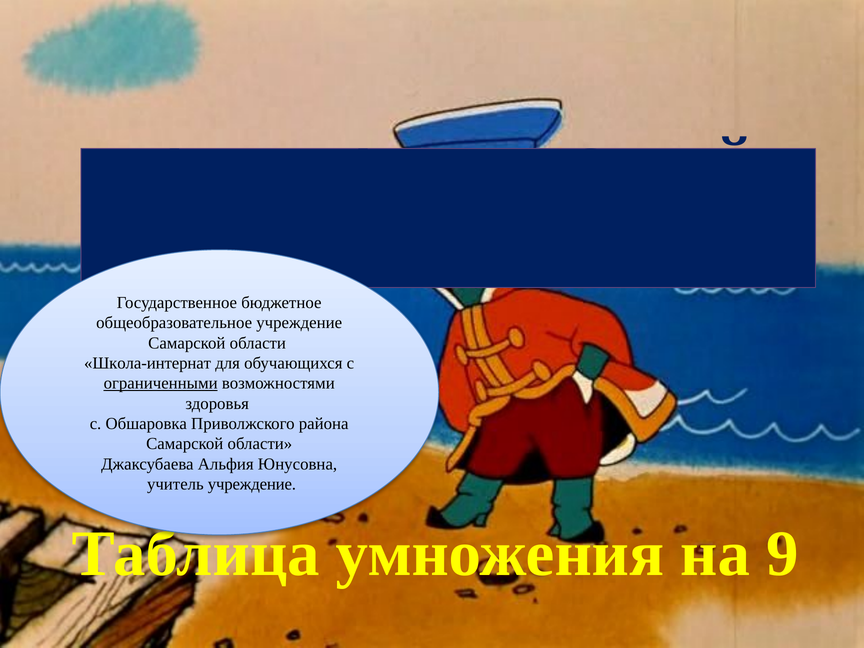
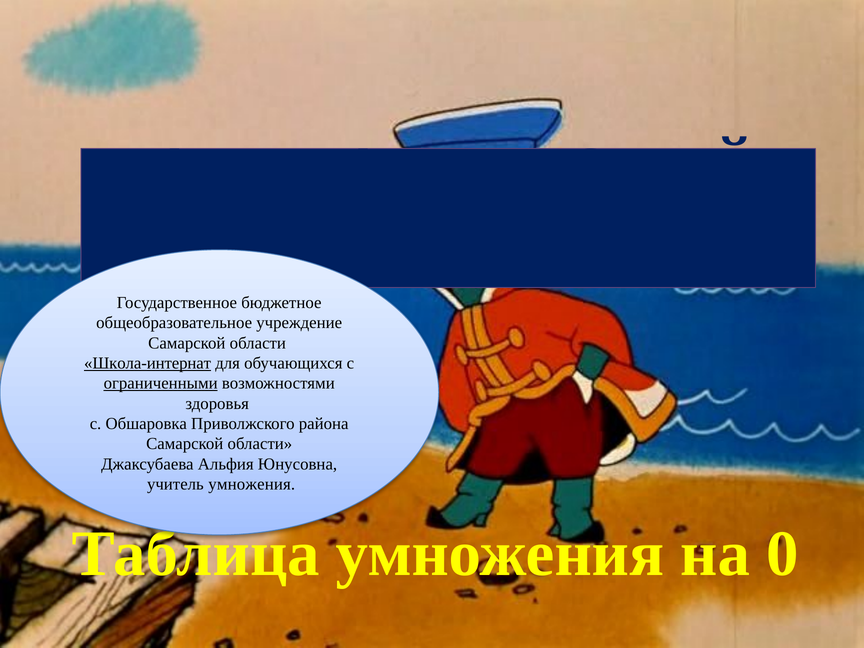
Школа-интернат underline: none -> present (148, 363)
учитель учреждение: учреждение -> умножения (252, 484)
9: 9 -> 0 (782, 554)
